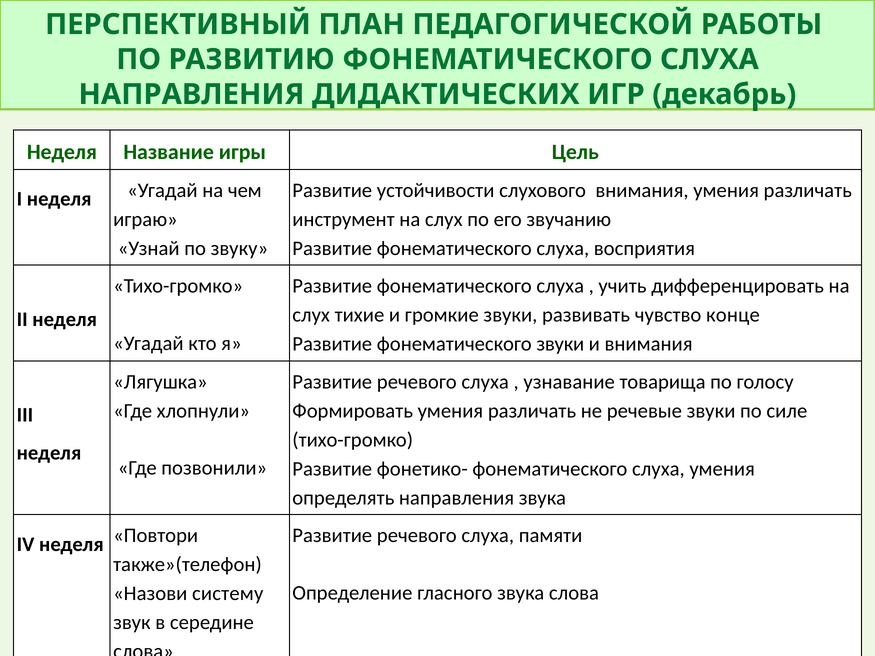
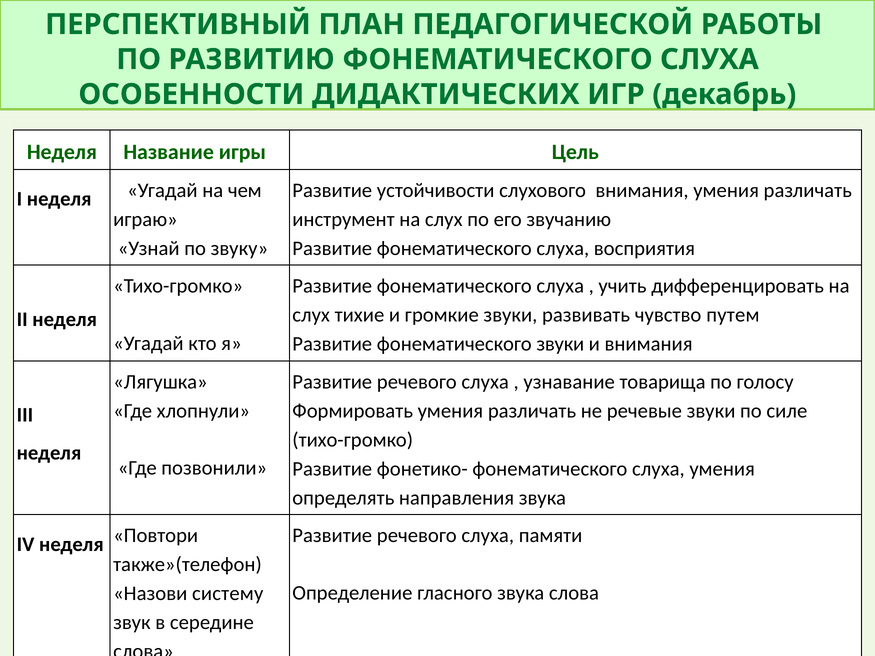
НАПРАВЛЕНИЯ: НАПРАВЛЕНИЯ -> ОСОБЕННОСТИ (191, 94)
конце: конце -> путем (733, 315)
